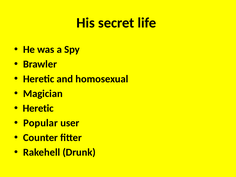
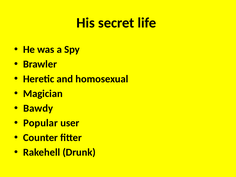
Heretic: Heretic -> Bawdy (38, 108)
